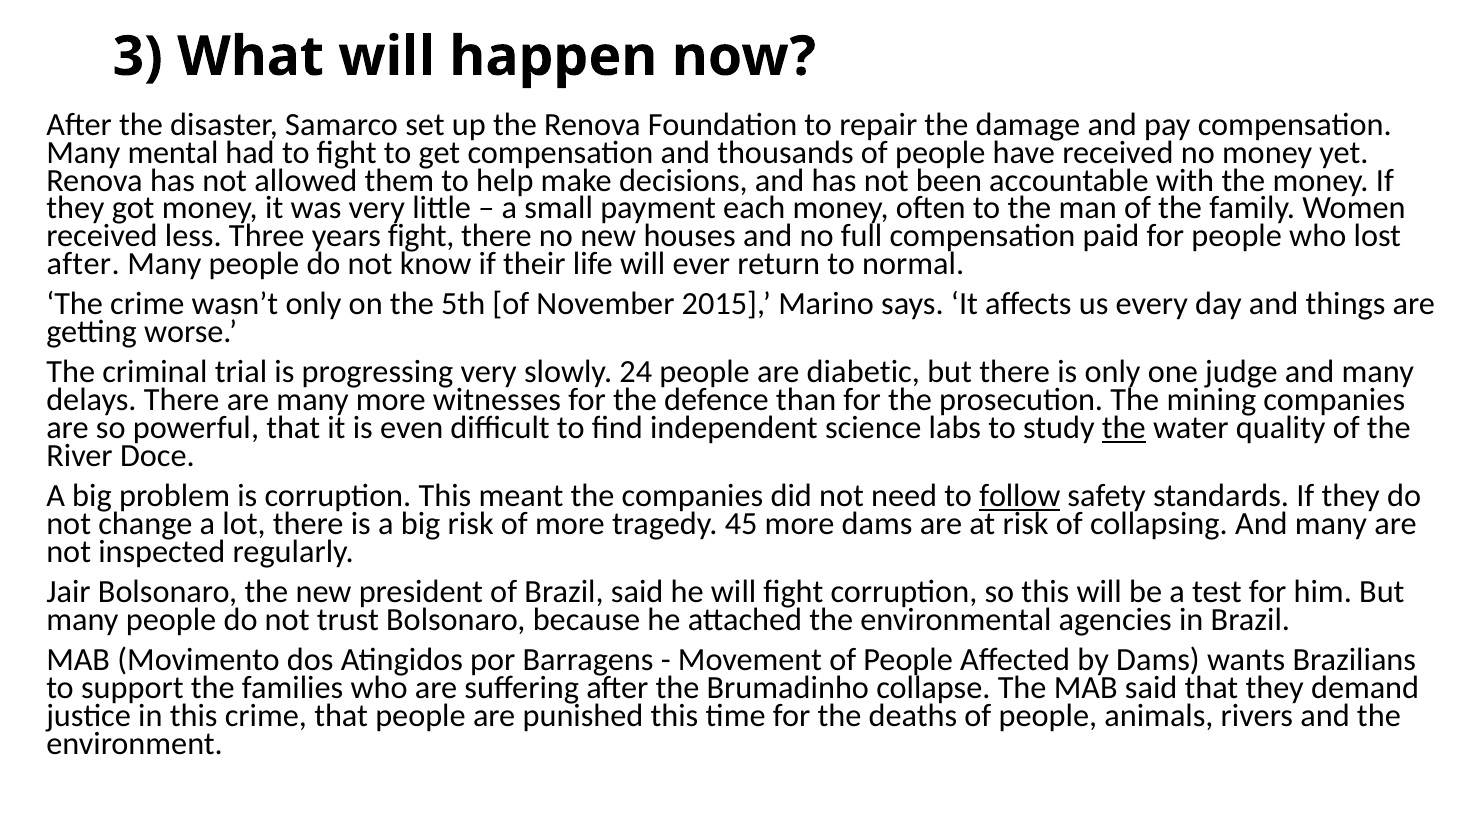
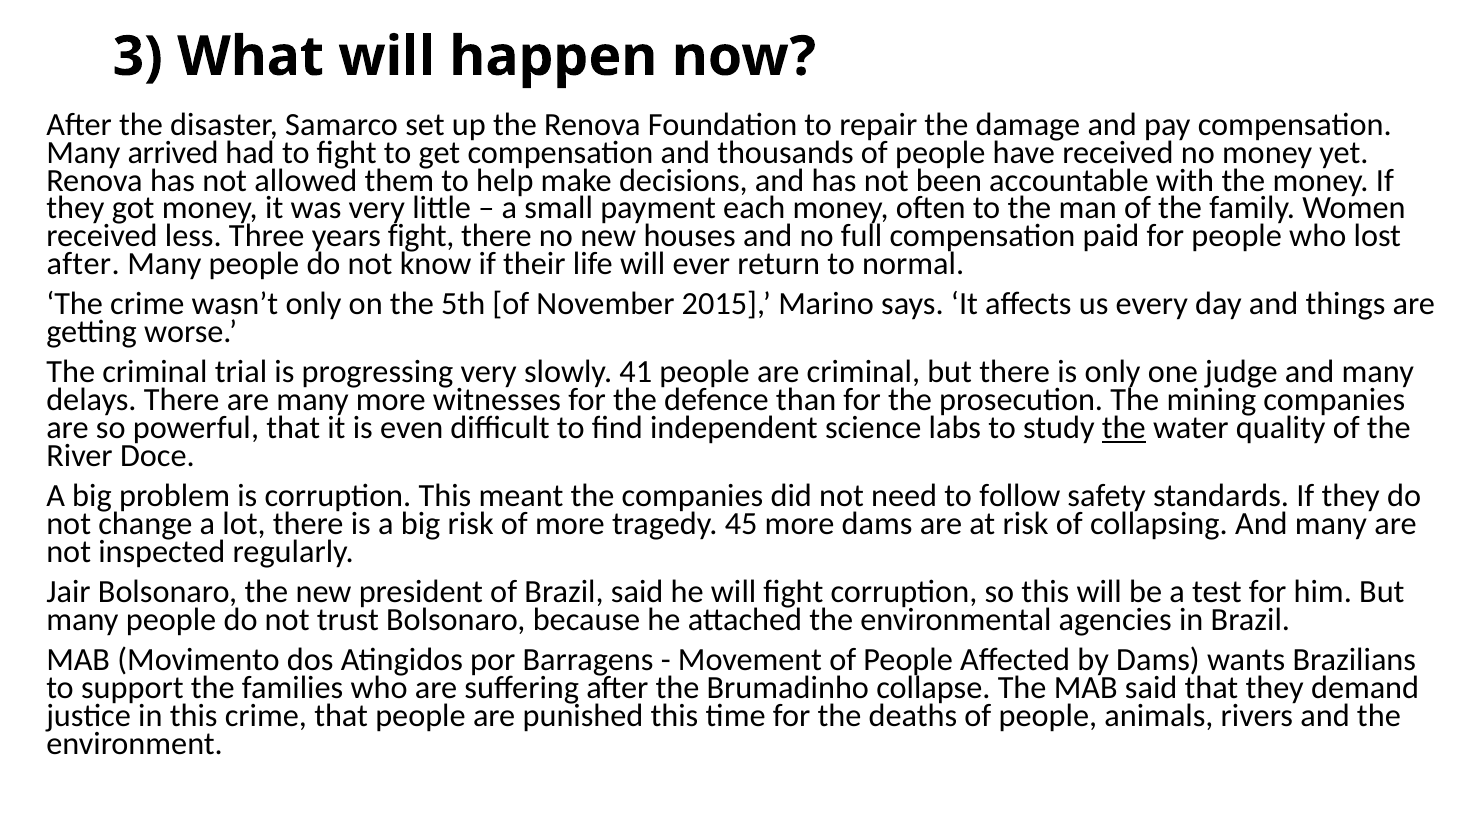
mental: mental -> arrived (173, 153)
24: 24 -> 41 (636, 372)
are diabetic: diabetic -> criminal (863, 372)
follow underline: present -> none (1020, 496)
